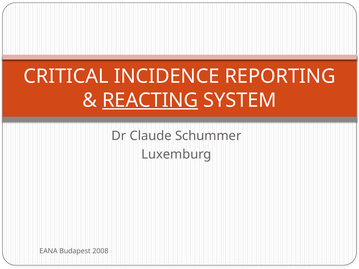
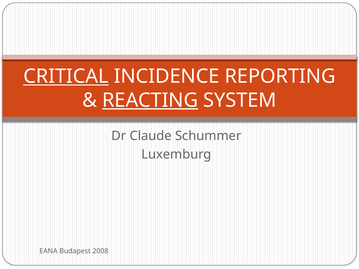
CRITICAL underline: none -> present (66, 76)
